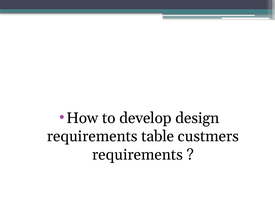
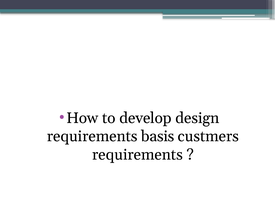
table: table -> basis (158, 137)
